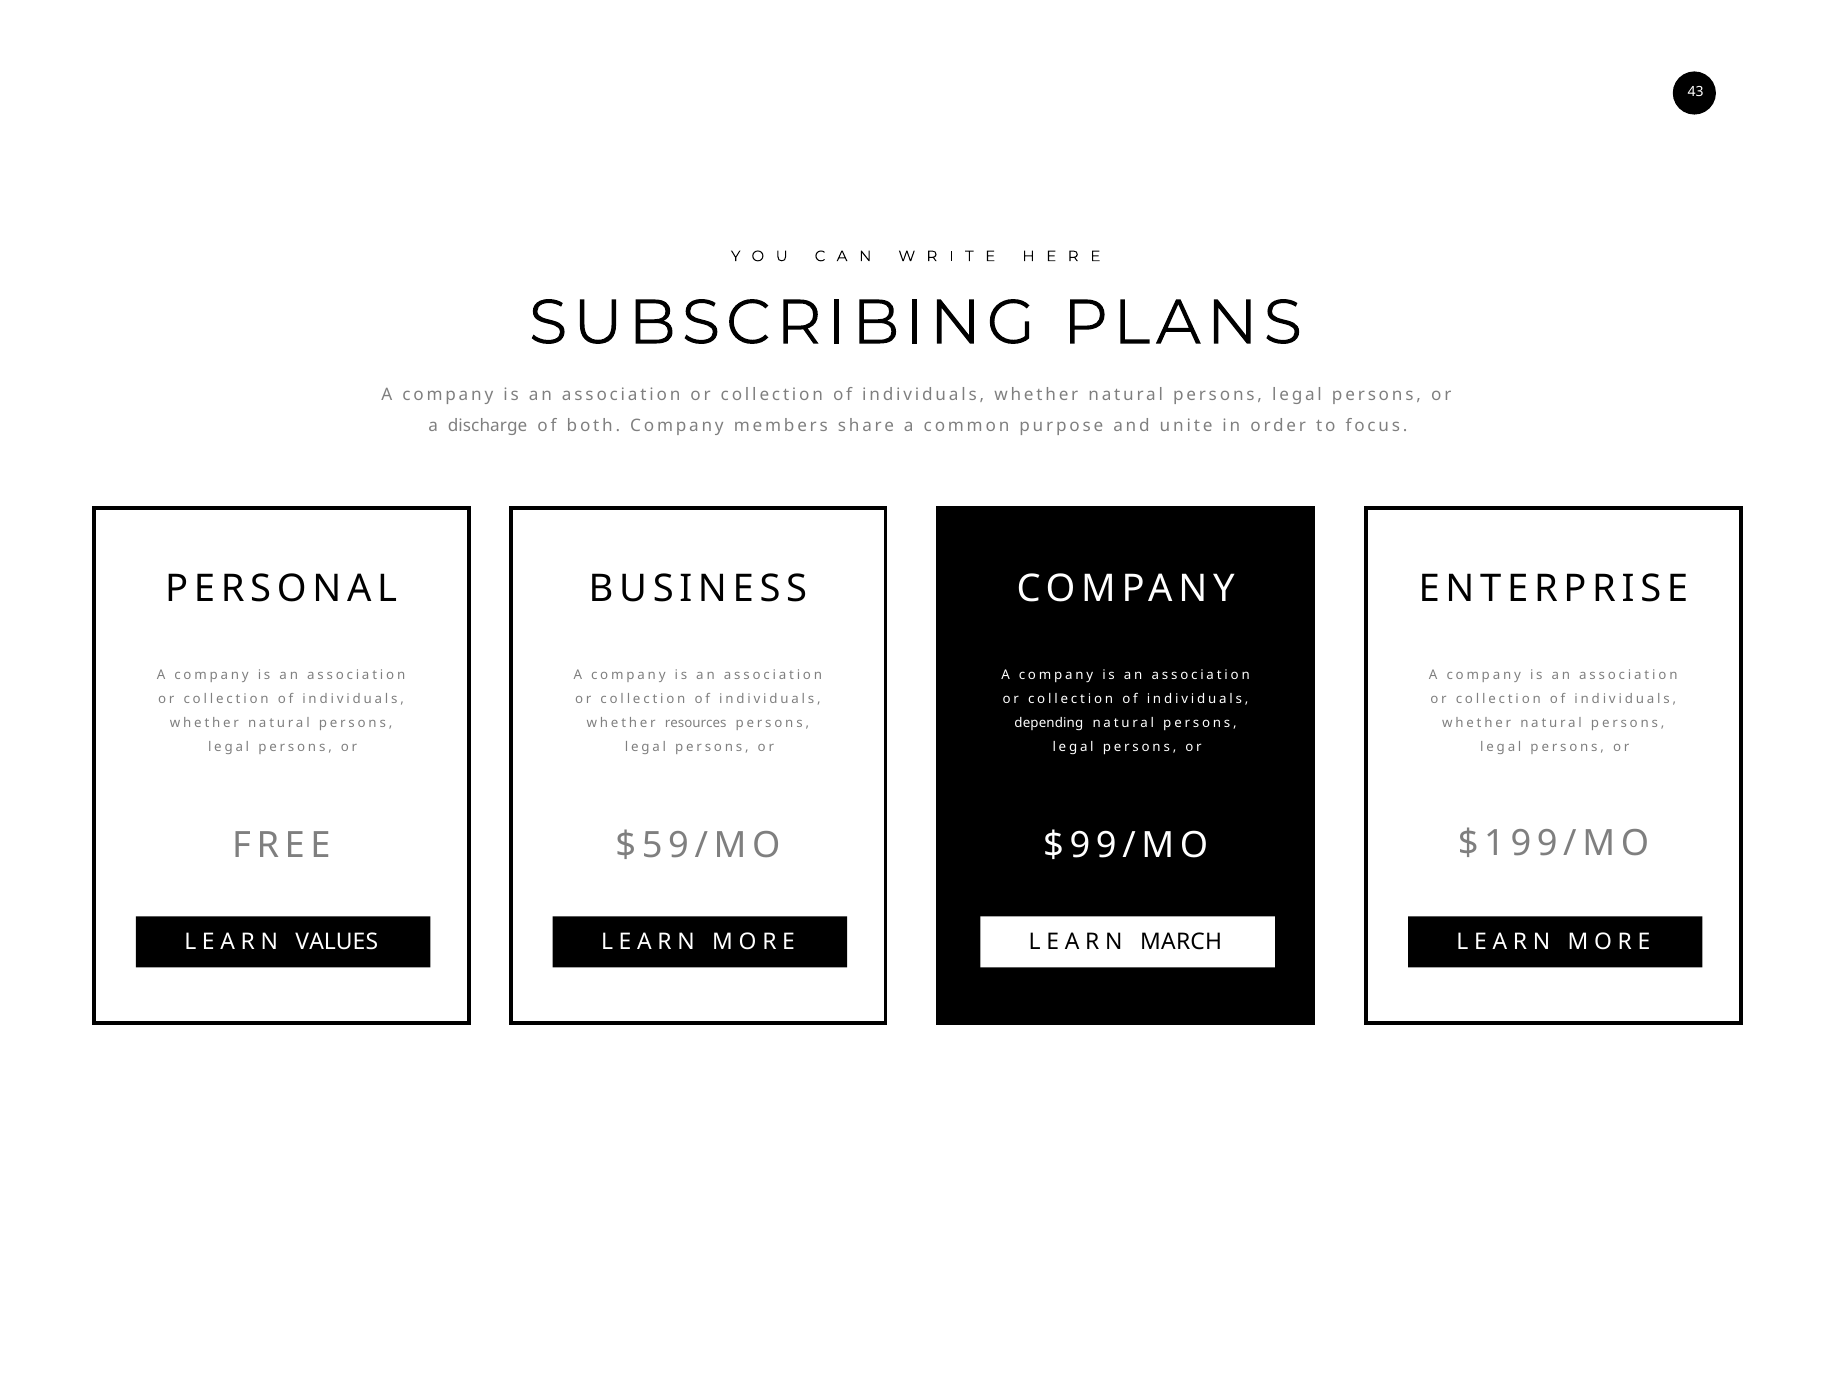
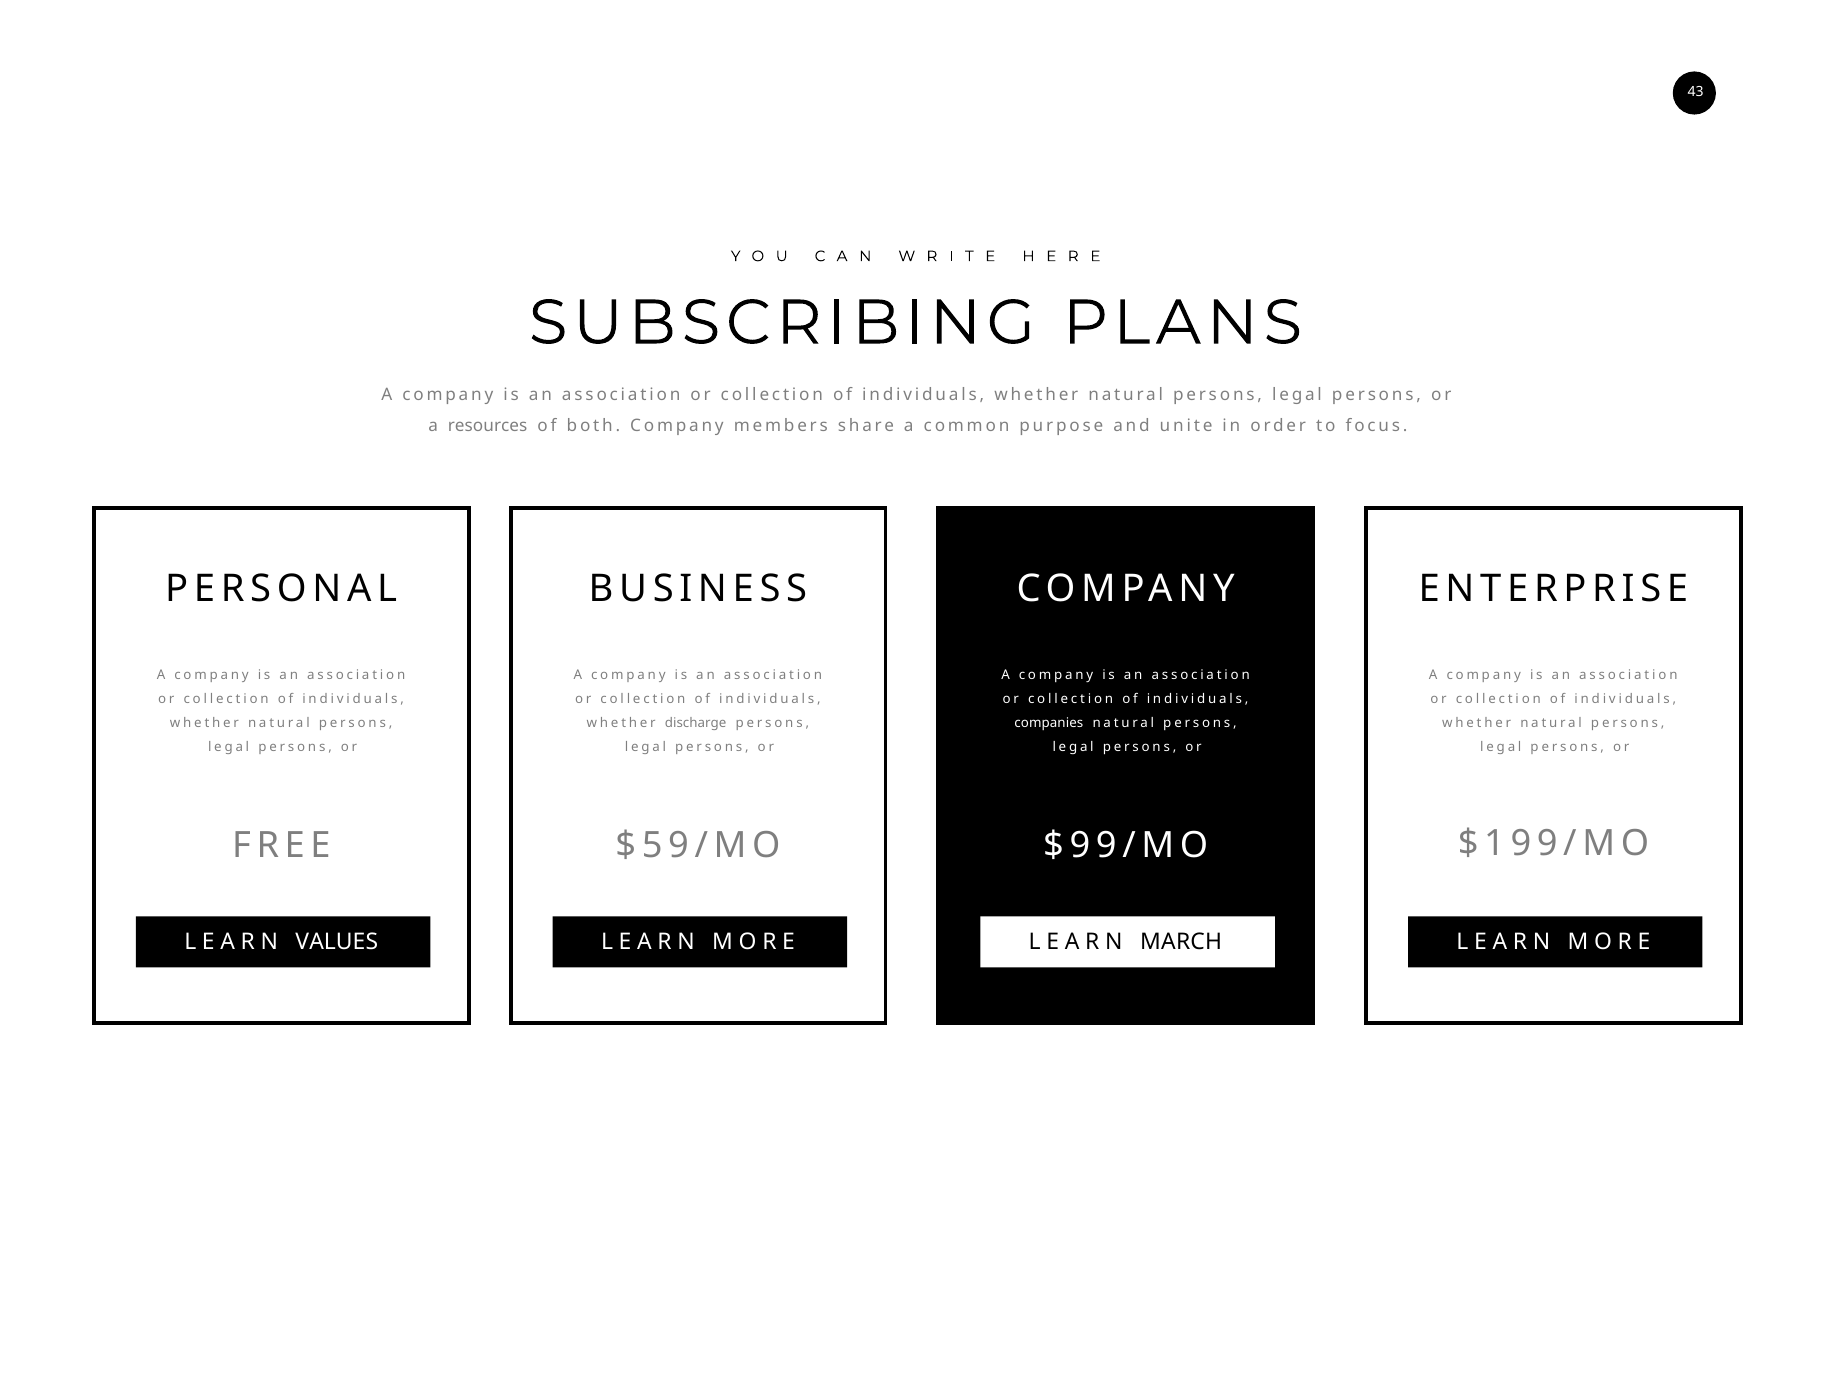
discharge: discharge -> resources (488, 426)
resources: resources -> discharge (696, 723)
depending: depending -> companies (1049, 723)
